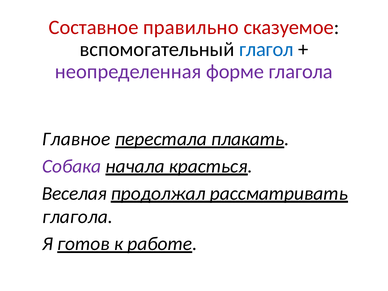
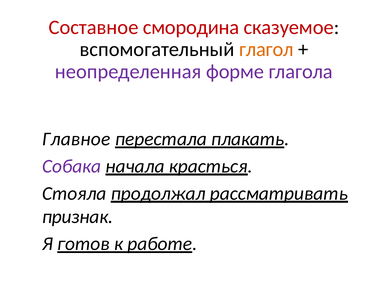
правильно: правильно -> смородина (191, 27)
глагол colour: blue -> orange (266, 49)
Веселая: Веселая -> Стояла (74, 193)
глагола: глагола -> признак (77, 217)
